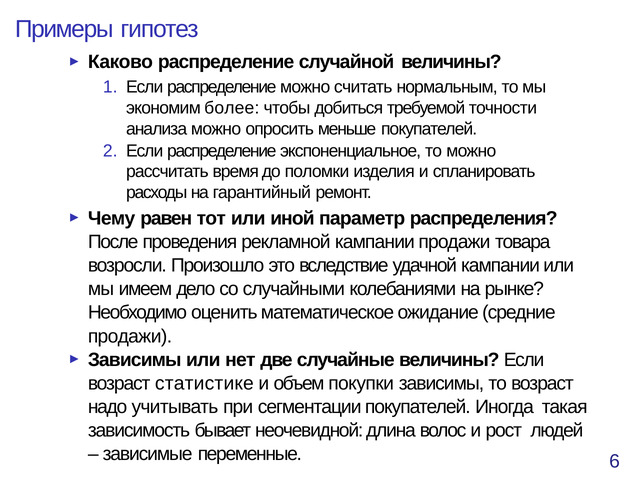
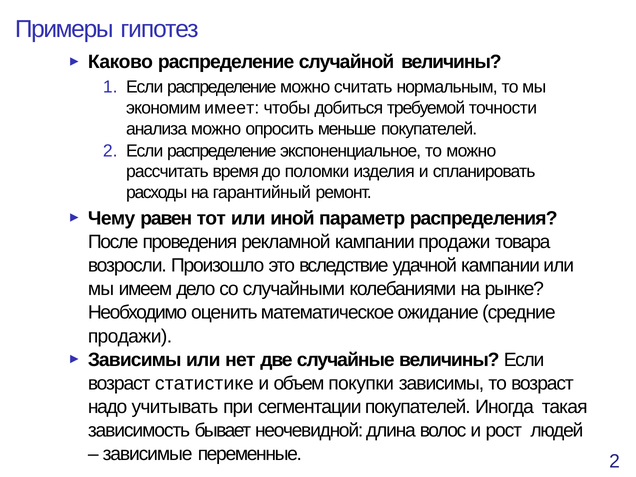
более: более -> имеет (232, 108)
переменные 6: 6 -> 2 (615, 462)
